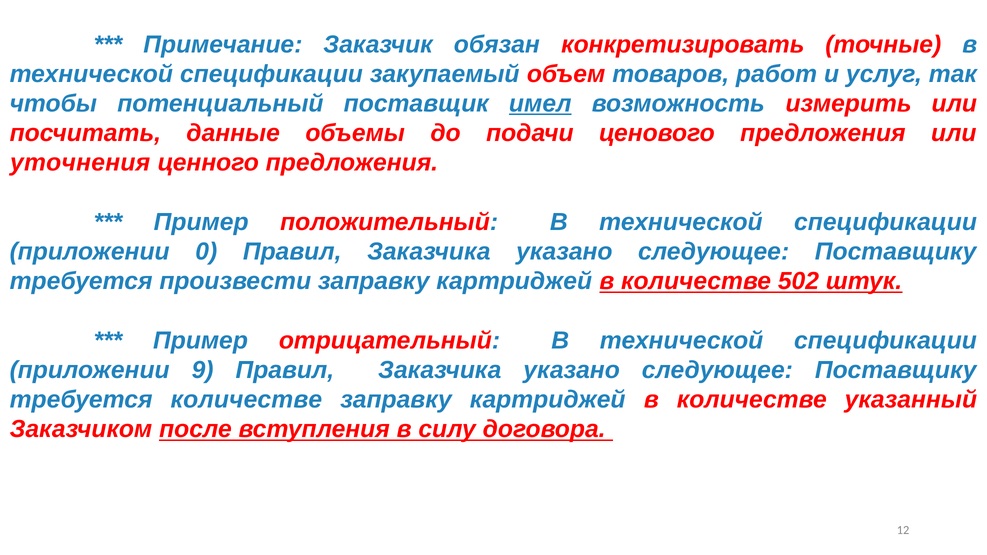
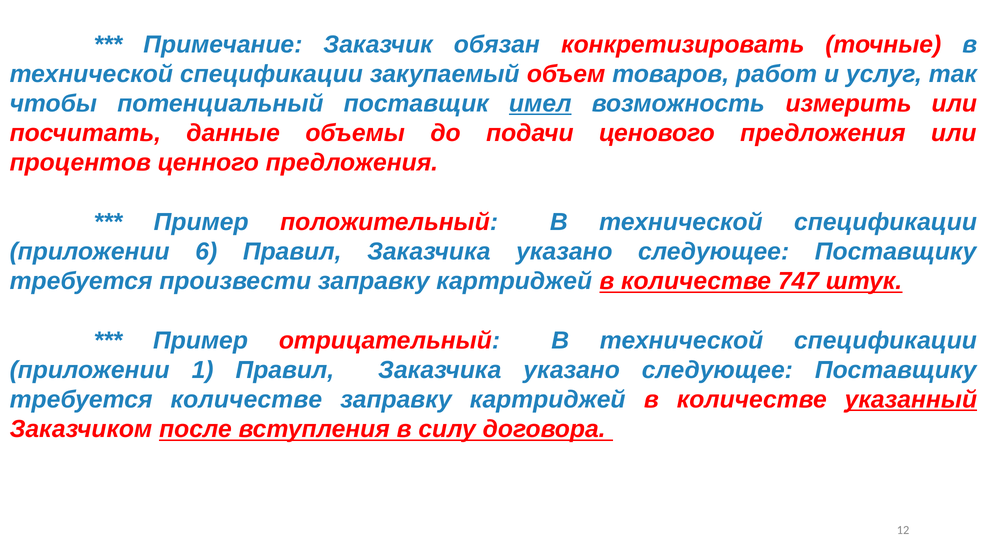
уточнения: уточнения -> процентов (80, 163)
0: 0 -> 6 (206, 252)
502: 502 -> 747 (798, 281)
9: 9 -> 1 (203, 370)
указанный underline: none -> present (911, 400)
